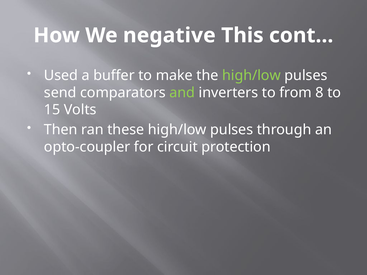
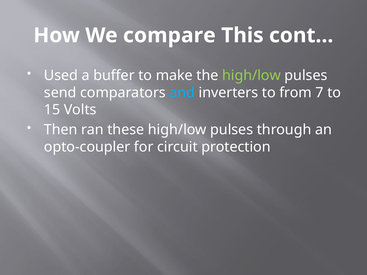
negative: negative -> compare (169, 35)
and colour: light green -> light blue (182, 93)
8: 8 -> 7 (320, 93)
